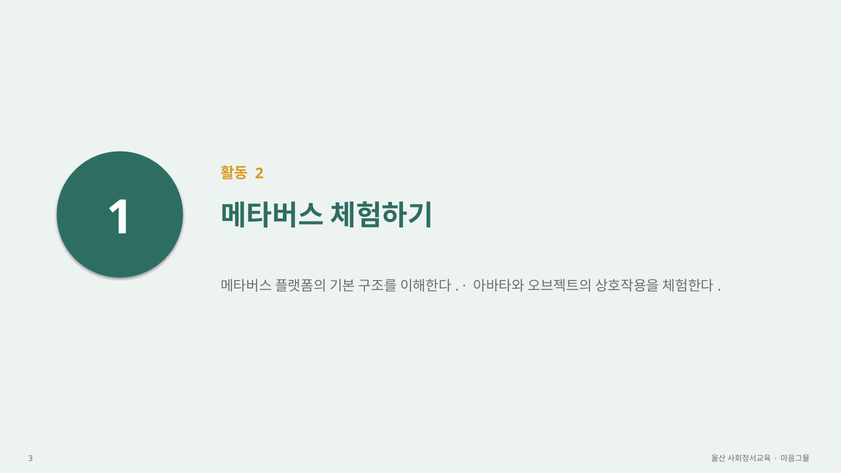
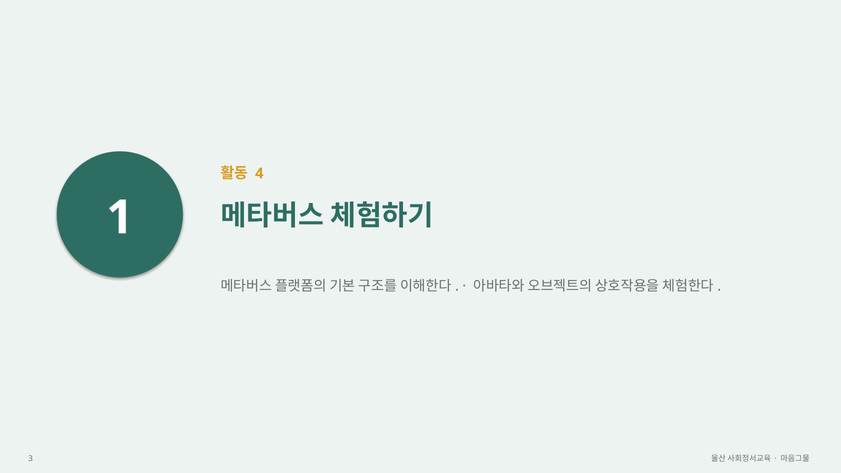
2: 2 -> 4 (259, 173)
